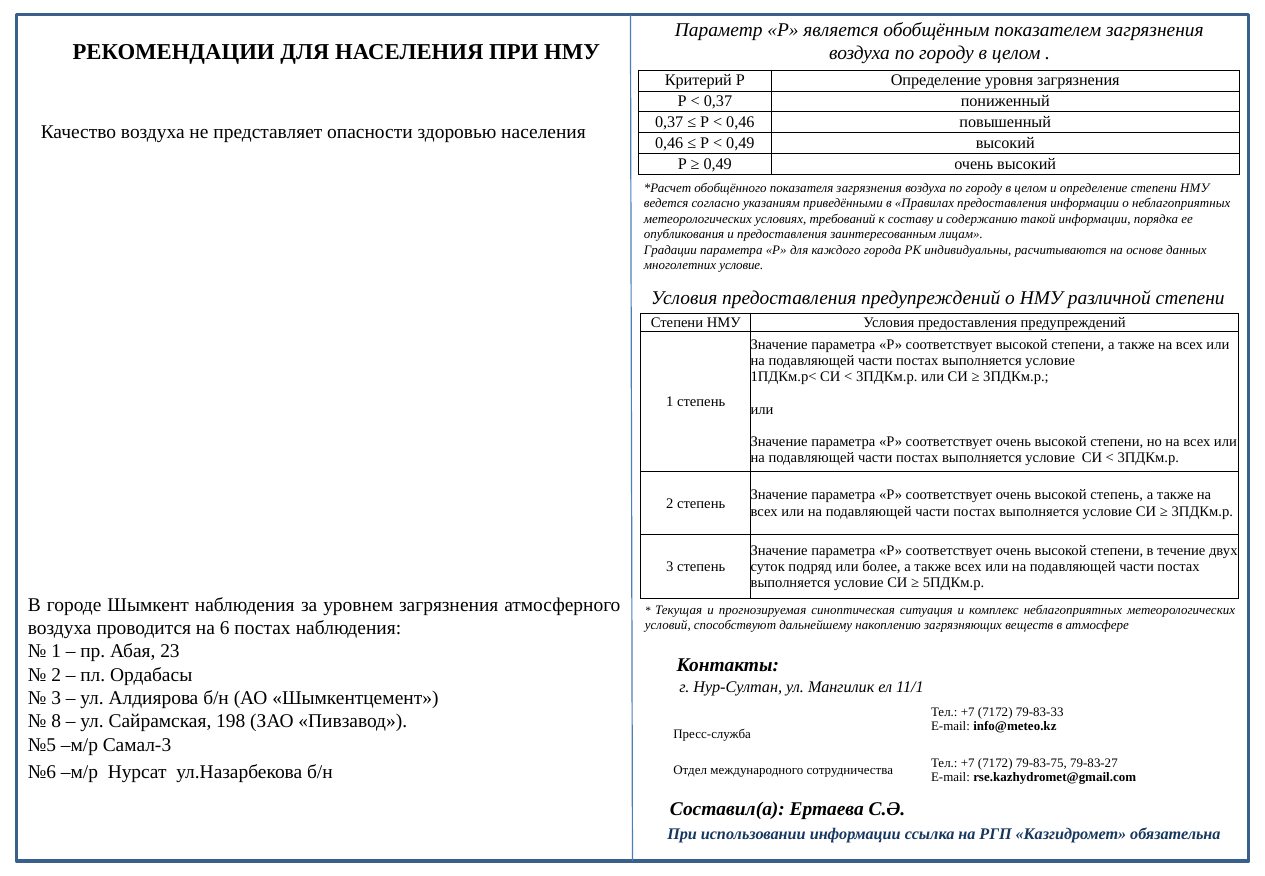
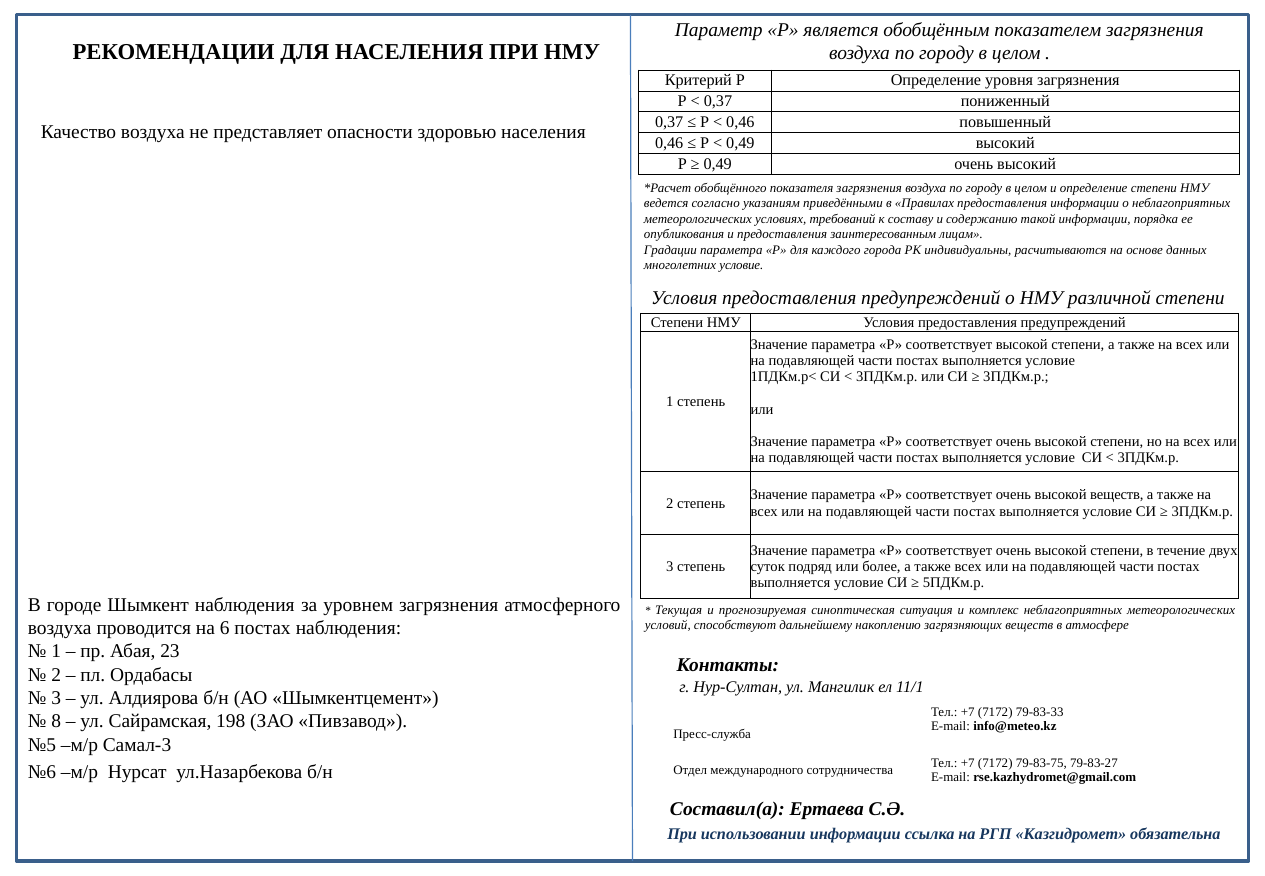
высокой степень: степень -> веществ (1117, 495)
